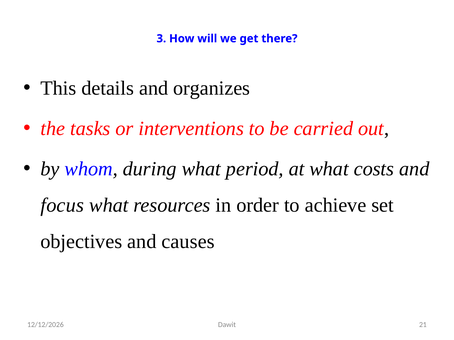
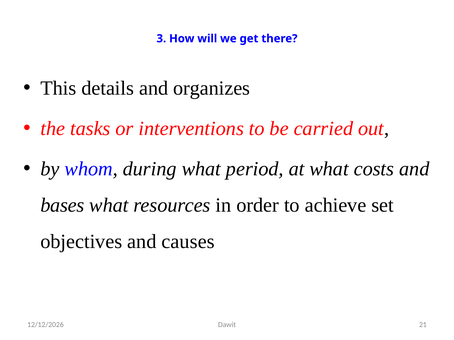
focus: focus -> bases (62, 205)
